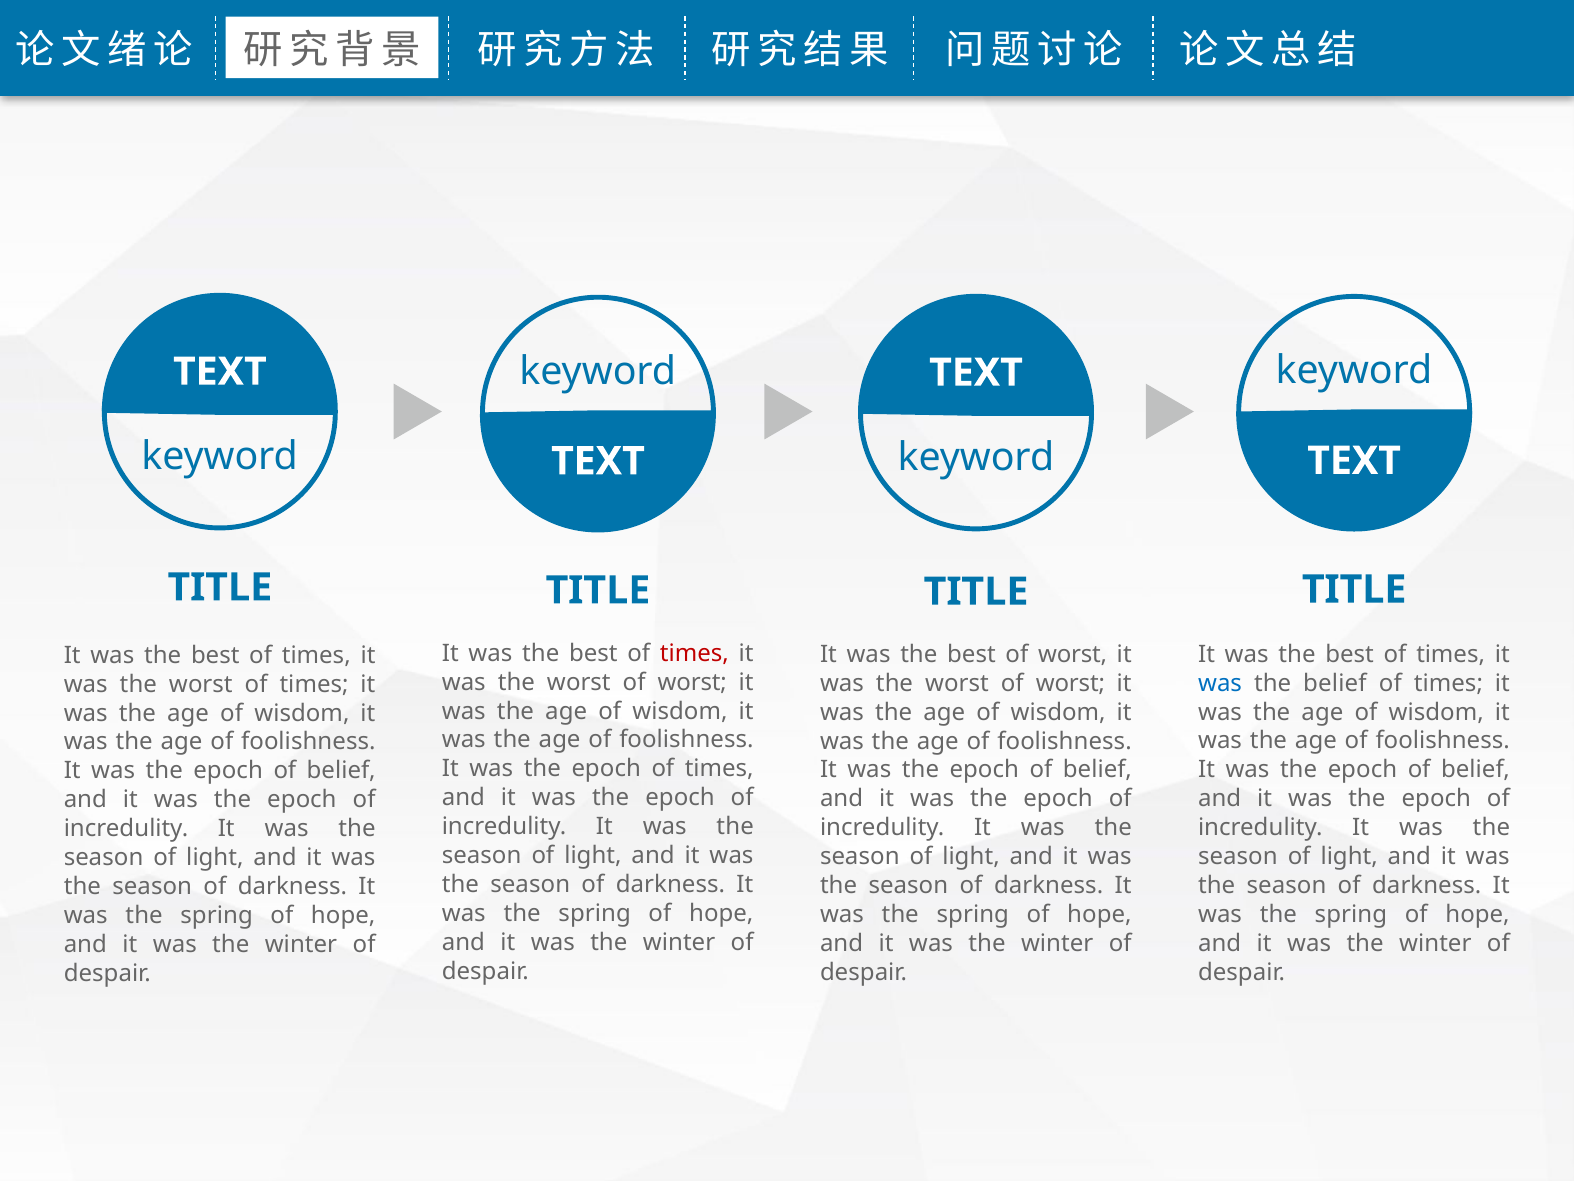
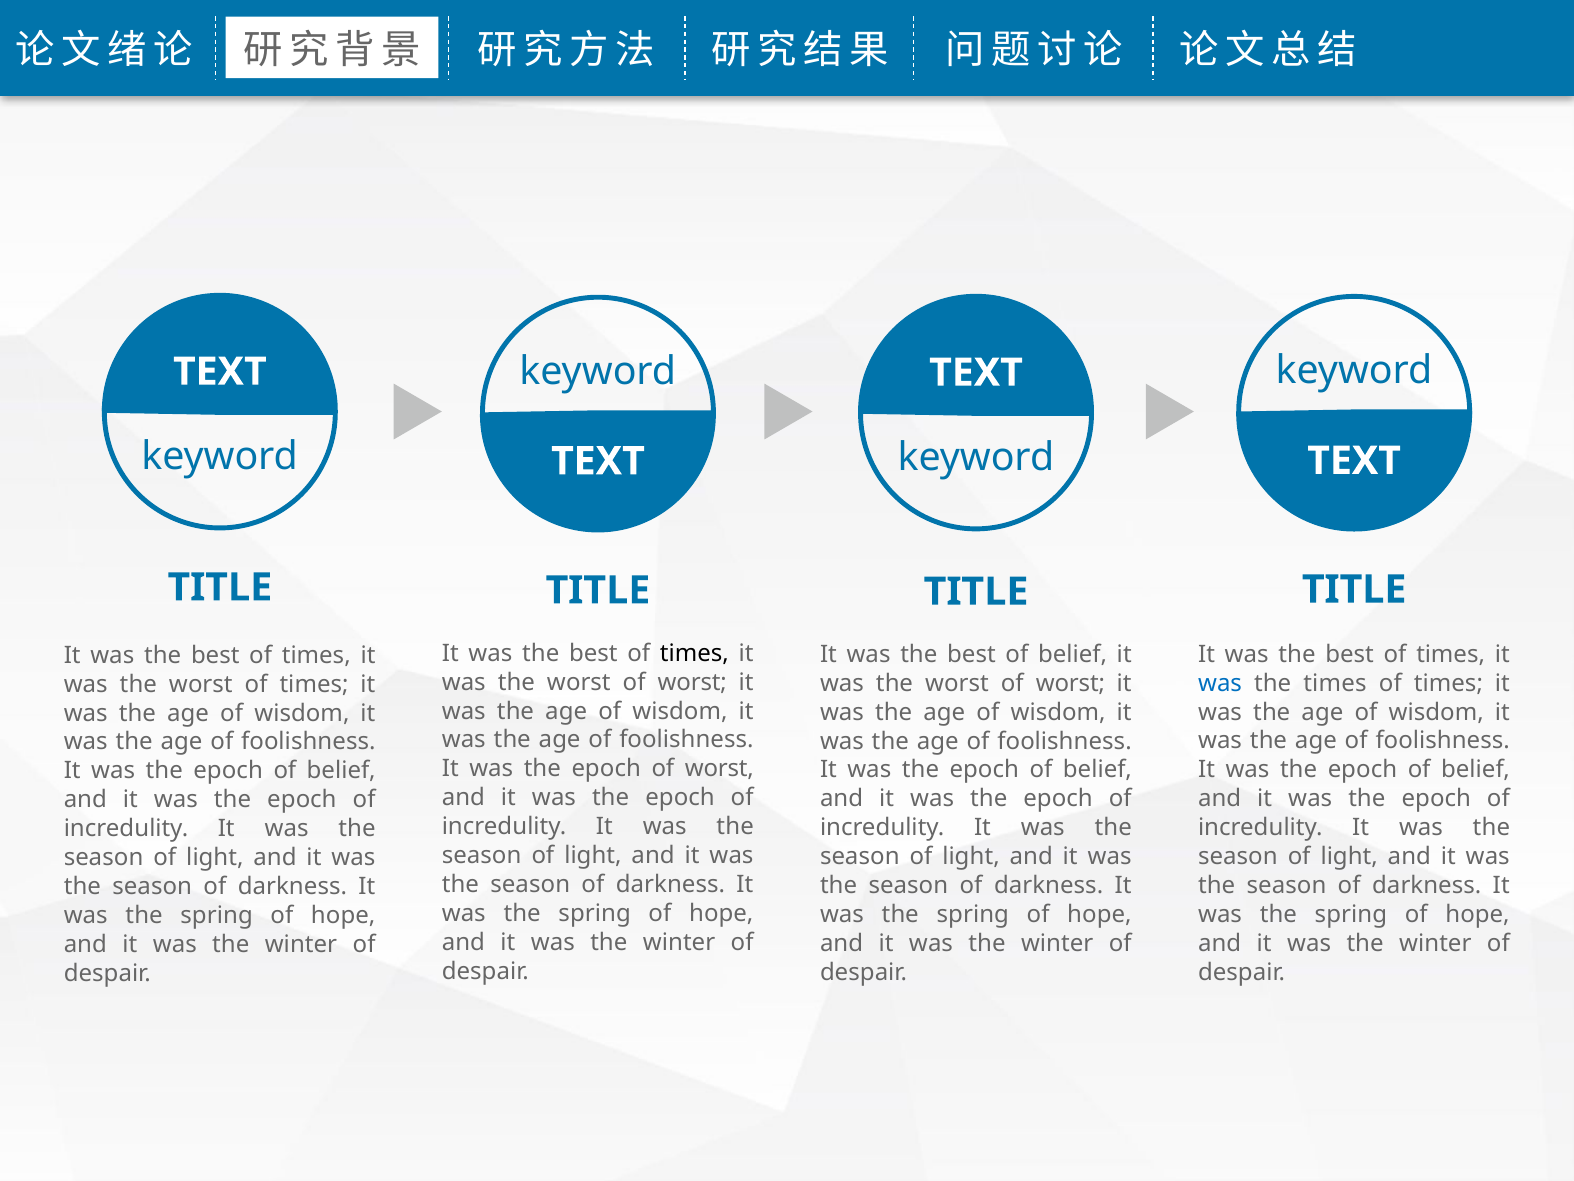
times colour: red -> black (694, 653)
best of worst: worst -> belief (1073, 654)
the belief: belief -> times (1335, 683)
epoch of times: times -> worst (719, 769)
